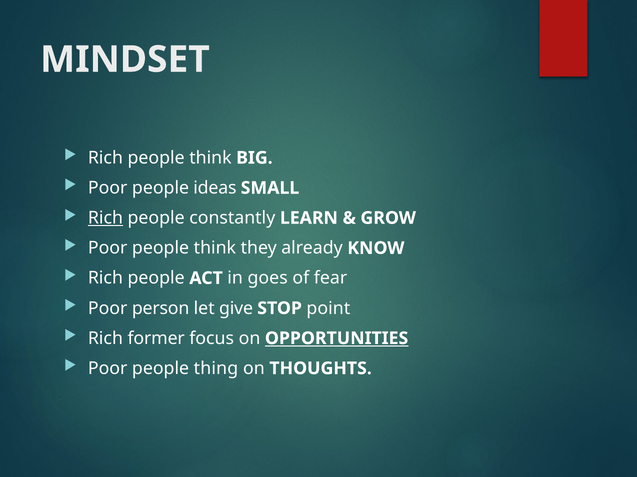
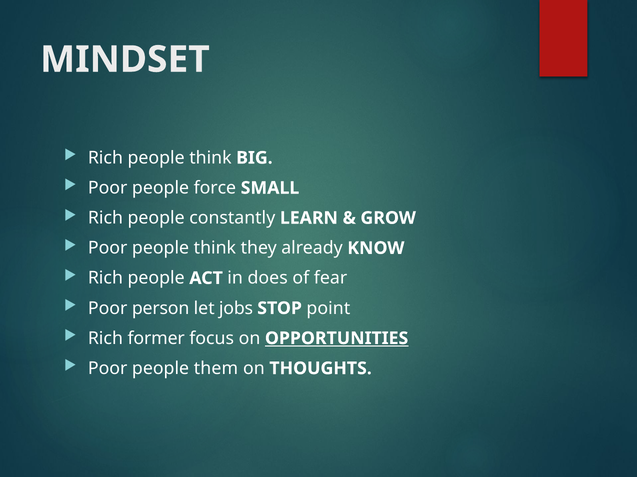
ideas: ideas -> force (215, 188)
Rich underline: present -> none (105, 218)
goes: goes -> does (268, 279)
give: give -> jobs (236, 309)
thing: thing -> them (216, 369)
